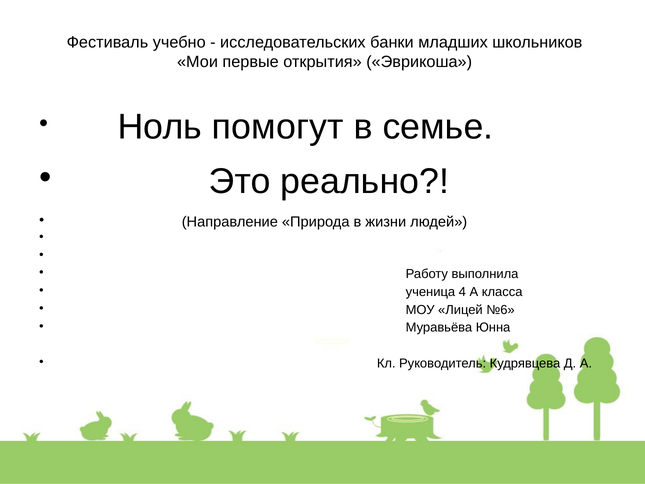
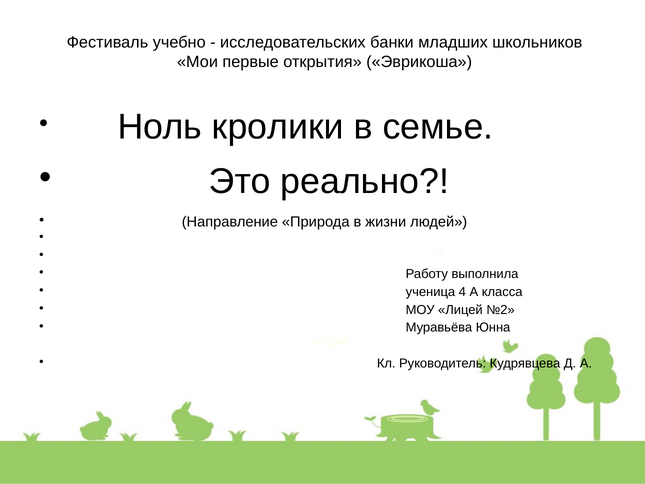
помогут: помогут -> кролики (278, 127)
№6: №6 -> №2 (501, 310)
